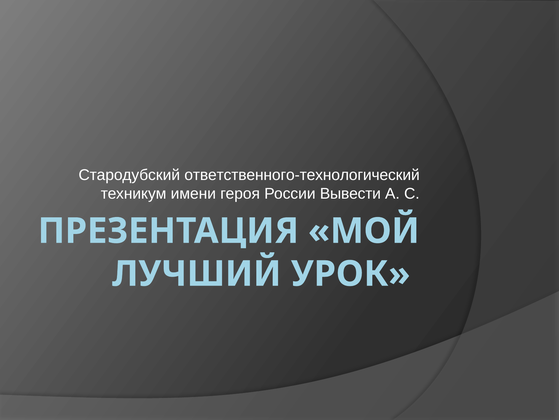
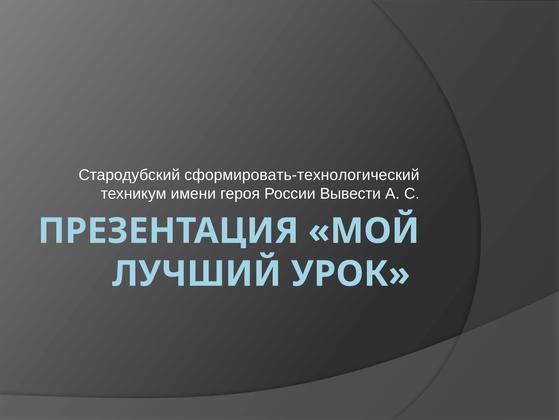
ответственного-технологический: ответственного-технологический -> сформировать-технологический (302, 175)
